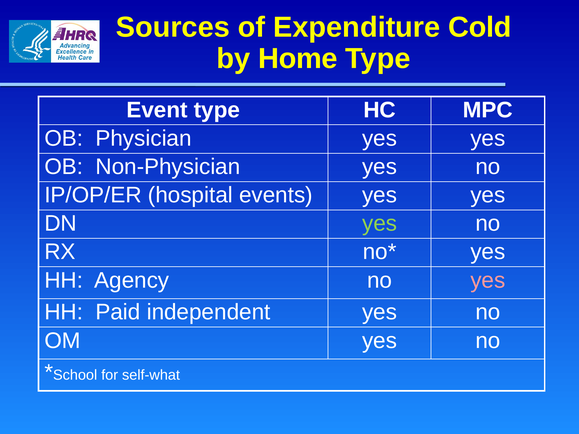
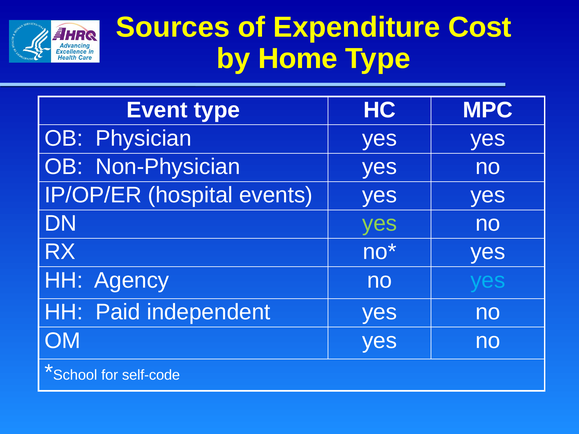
Cold: Cold -> Cost (480, 27)
yes colour: pink -> light blue (488, 280)
self-what: self-what -> self-code (151, 375)
